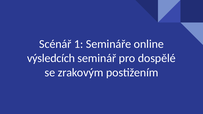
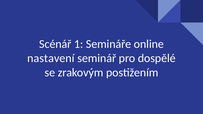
výsledcích: výsledcích -> nastavení (51, 58)
